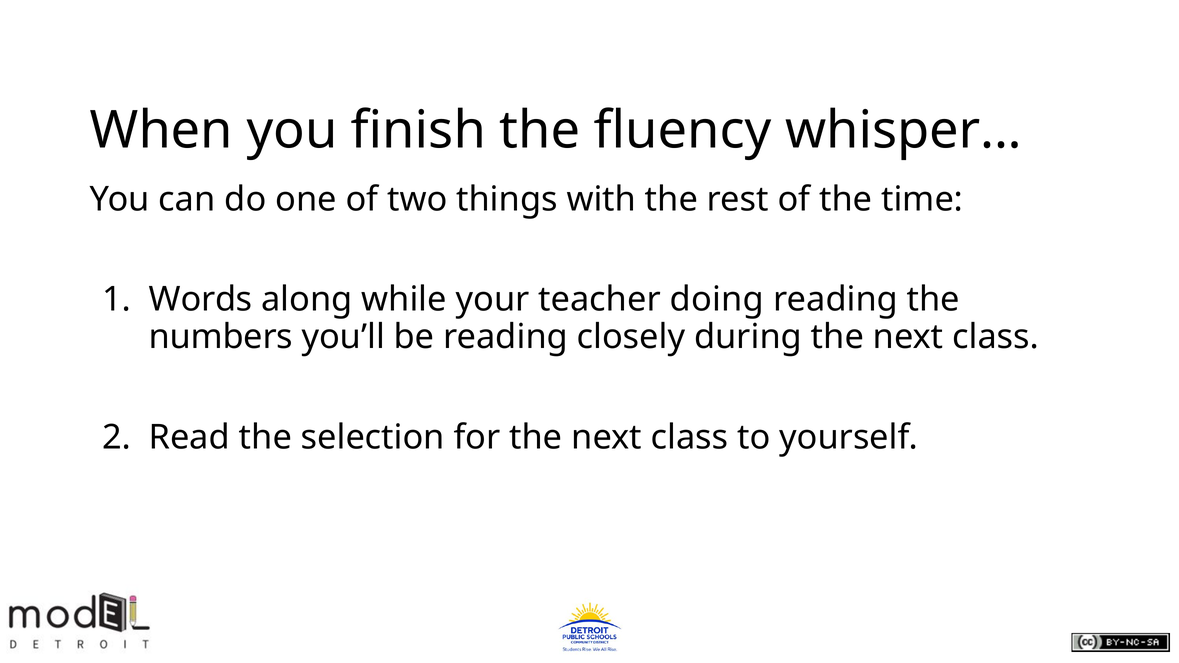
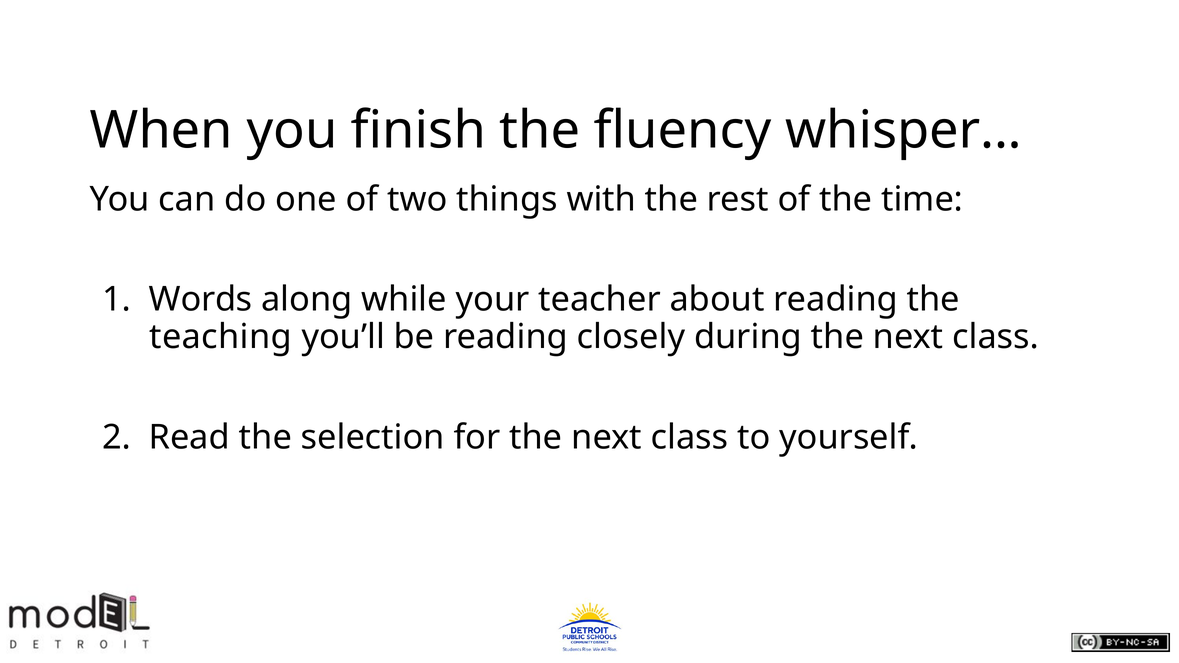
doing: doing -> about (717, 300)
numbers: numbers -> teaching (221, 337)
